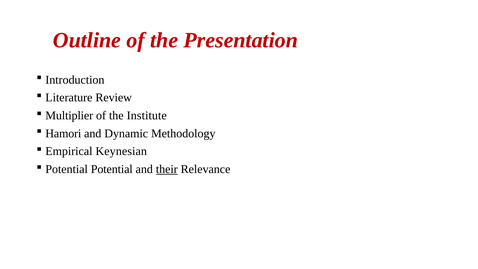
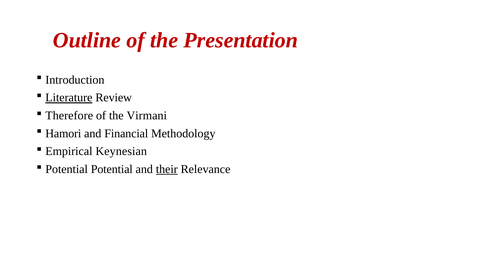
Literature underline: none -> present (69, 98)
Multiplier: Multiplier -> Therefore (69, 116)
Institute: Institute -> Virmani (147, 116)
Dynamic: Dynamic -> Financial (126, 133)
